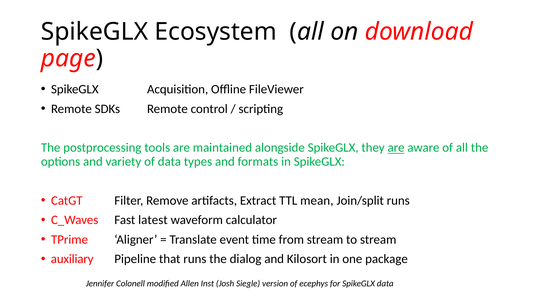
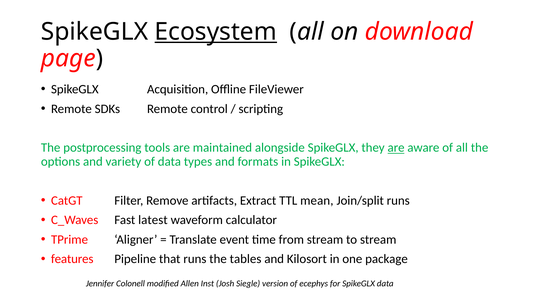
Ecosystem underline: none -> present (216, 32)
auxiliary: auxiliary -> features (72, 259)
dialog: dialog -> tables (246, 259)
